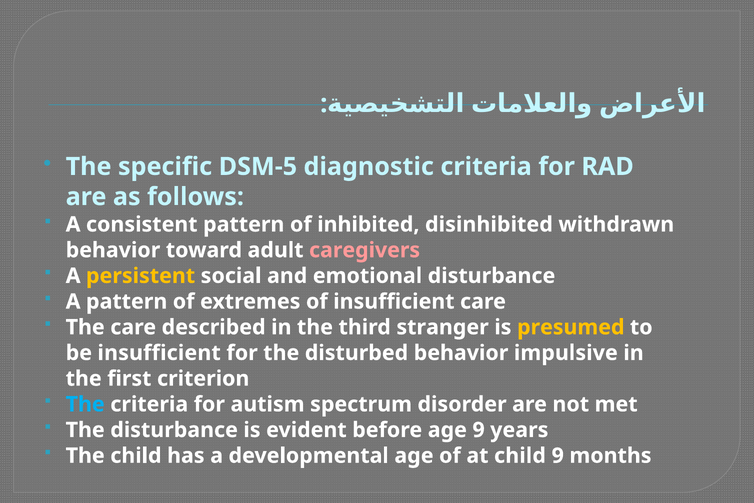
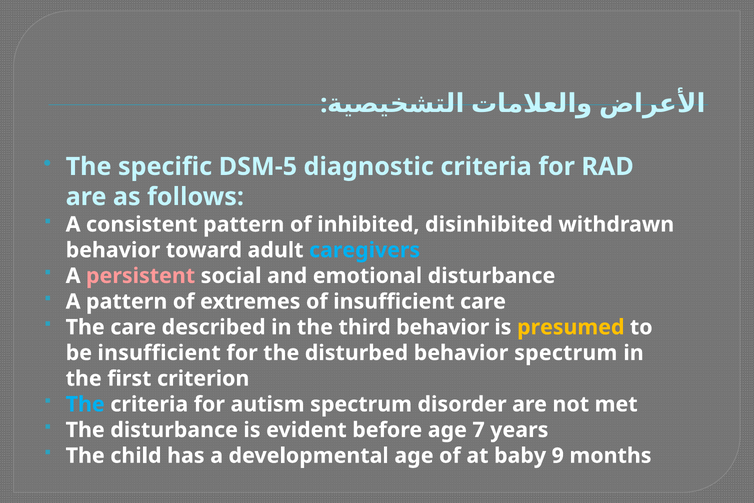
caregivers colour: pink -> light blue (365, 250)
persistent colour: yellow -> pink (141, 276)
third stranger: stranger -> behavior (443, 327)
behavior impulsive: impulsive -> spectrum (566, 353)
age 9: 9 -> 7 (479, 430)
at child: child -> baby (520, 455)
